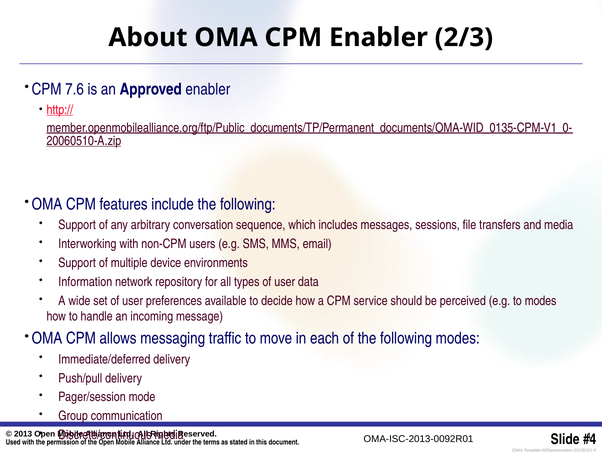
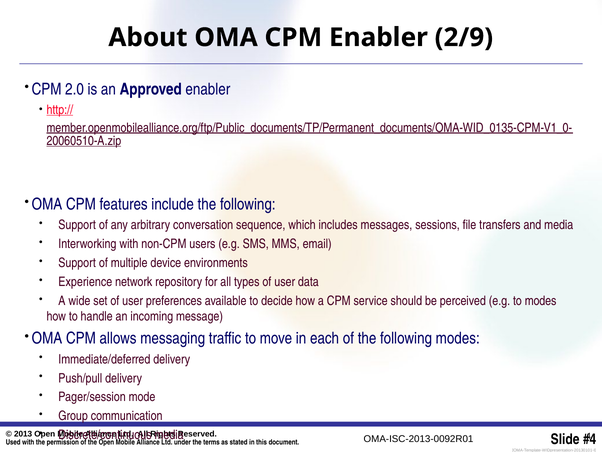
2/3: 2/3 -> 2/9 (464, 37)
7.6: 7.6 -> 2.0 (75, 89)
Information: Information -> Experience (85, 282)
